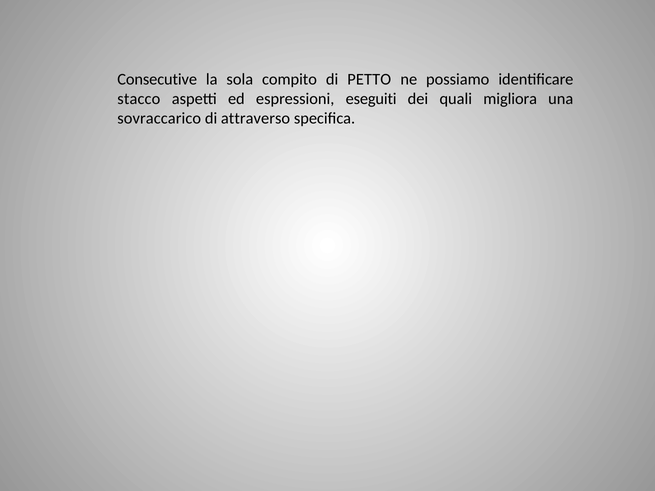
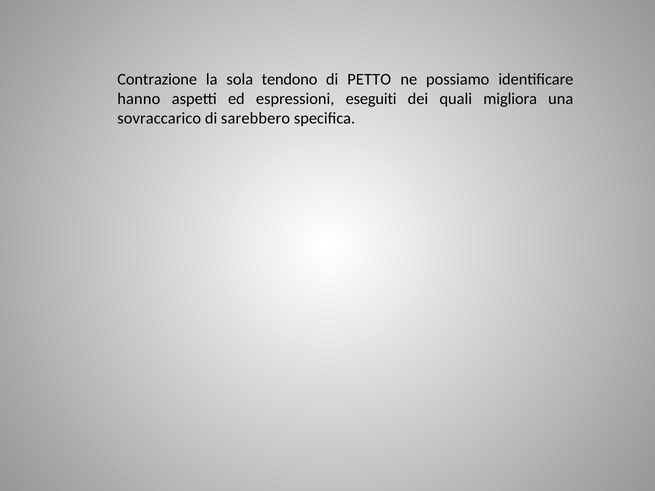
Consecutive: Consecutive -> Contrazione (157, 79)
compito: compito -> tendono (290, 79)
stacco: stacco -> hanno (139, 99)
attraverso: attraverso -> sarebbero (255, 119)
